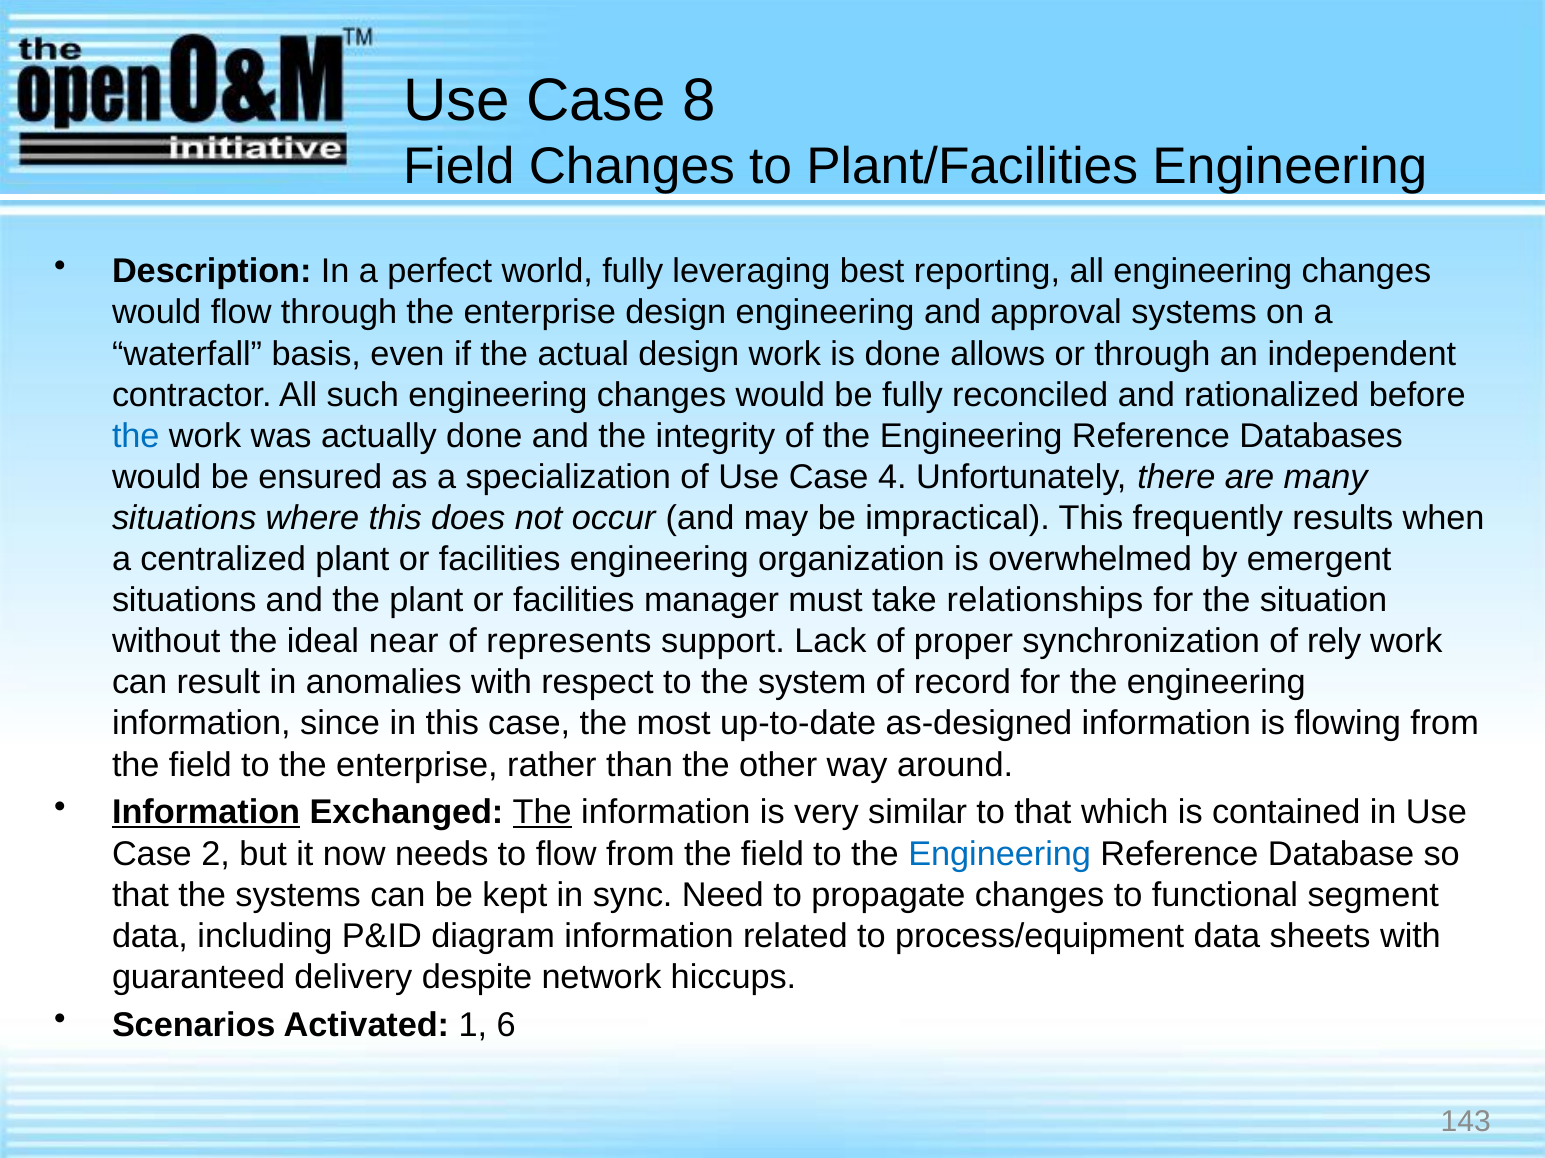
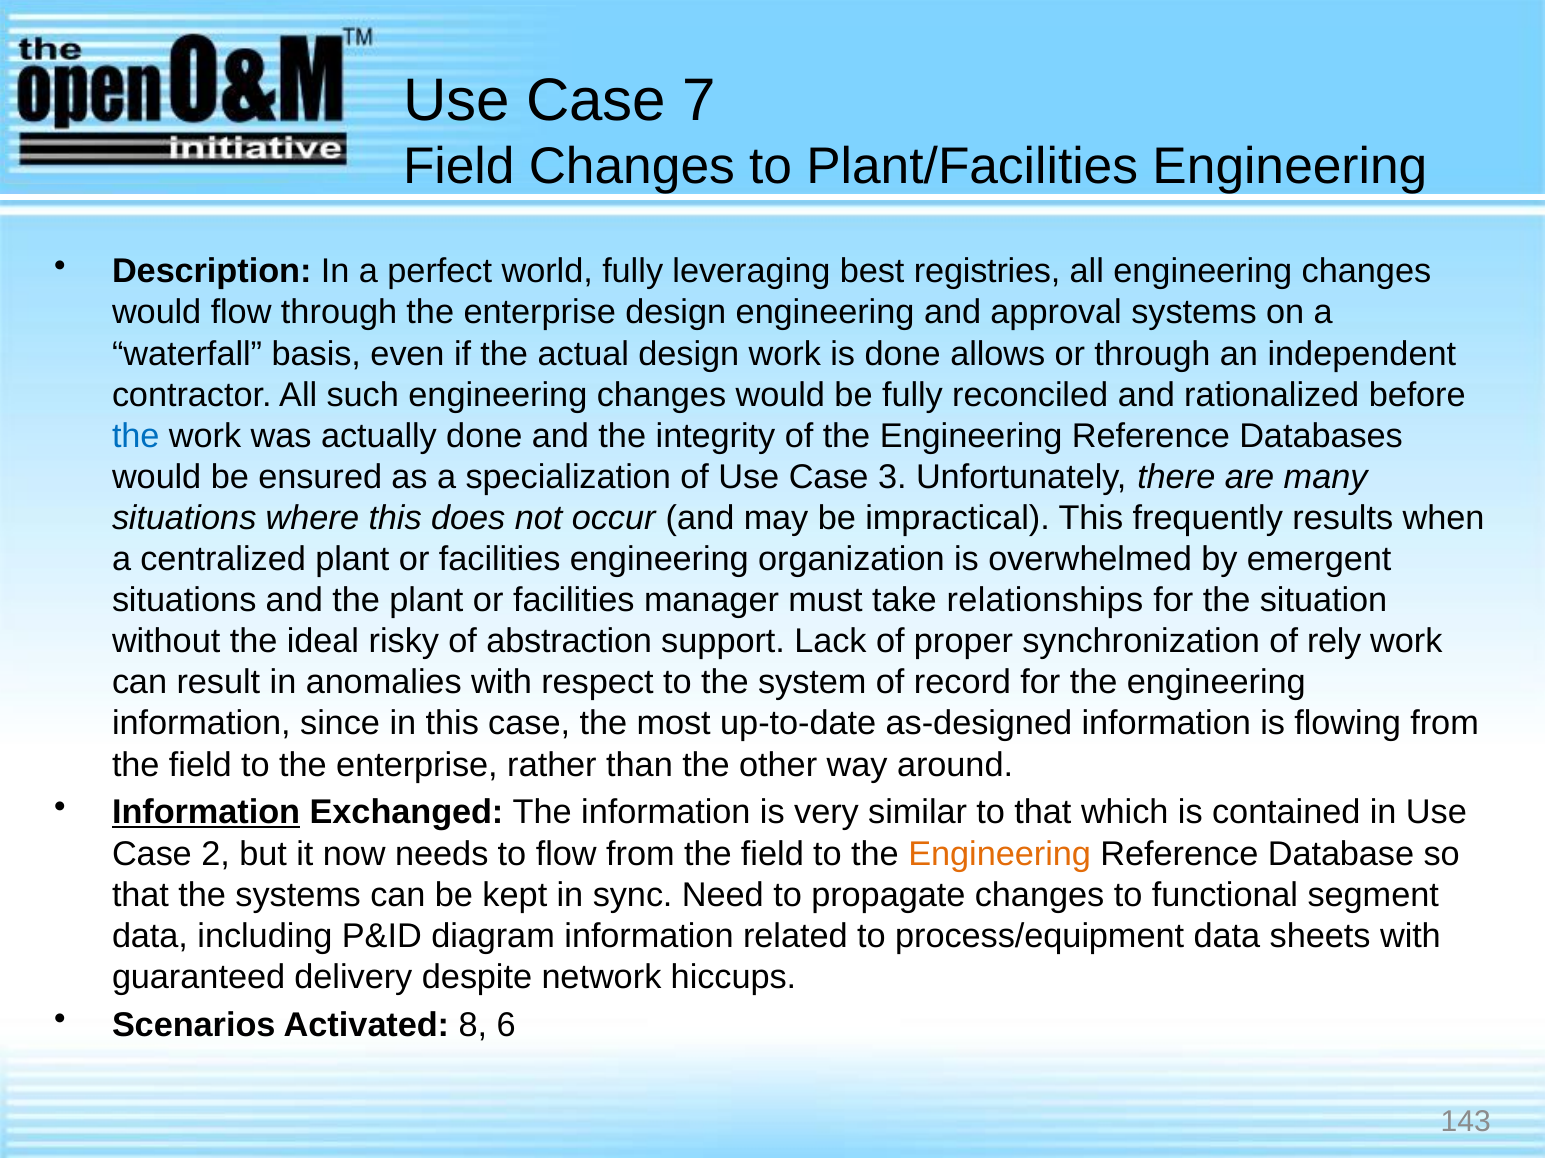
8: 8 -> 7 (699, 100)
reporting: reporting -> registries (987, 272)
4: 4 -> 3 (892, 477)
near: near -> risky (404, 642)
represents: represents -> abstraction (569, 642)
The underline: present -> none (542, 813)
Engineering colour: blue -> orange (1000, 854)
1: 1 -> 8 (473, 1026)
